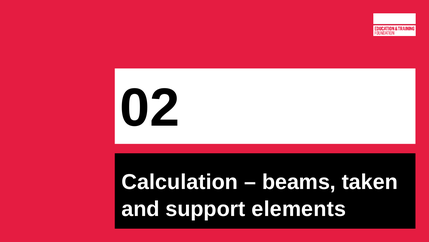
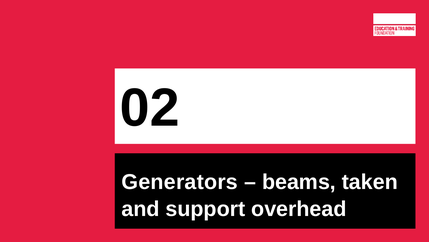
Calculation: Calculation -> Generators (180, 182)
elements: elements -> overhead (299, 208)
